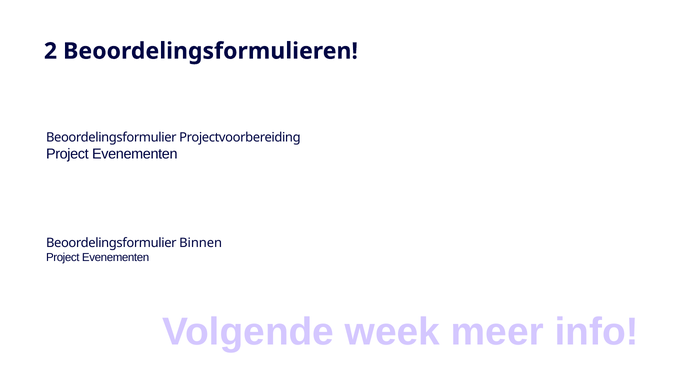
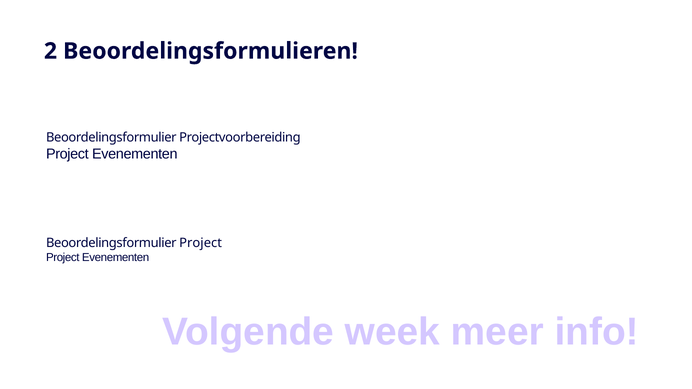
Beoordelingsformulier Binnen: Binnen -> Project (201, 243)
